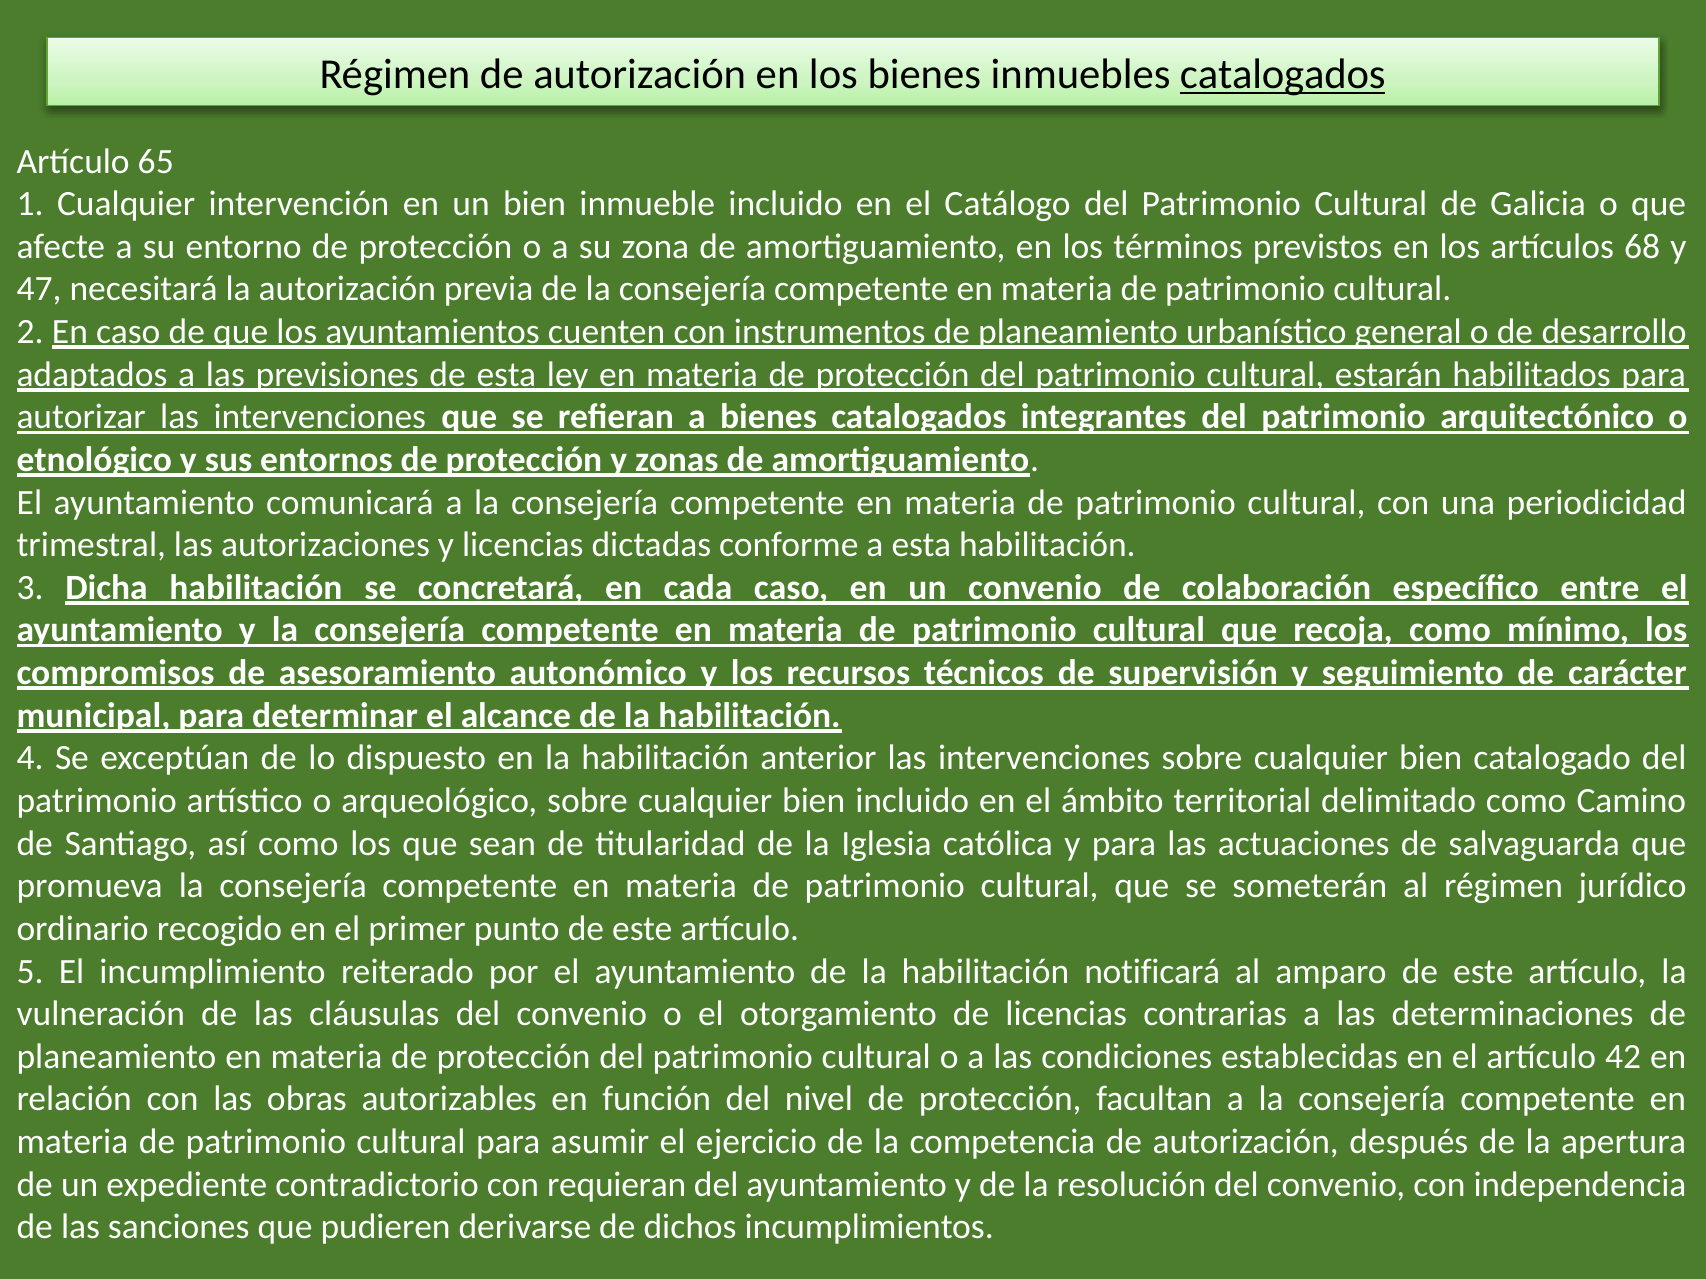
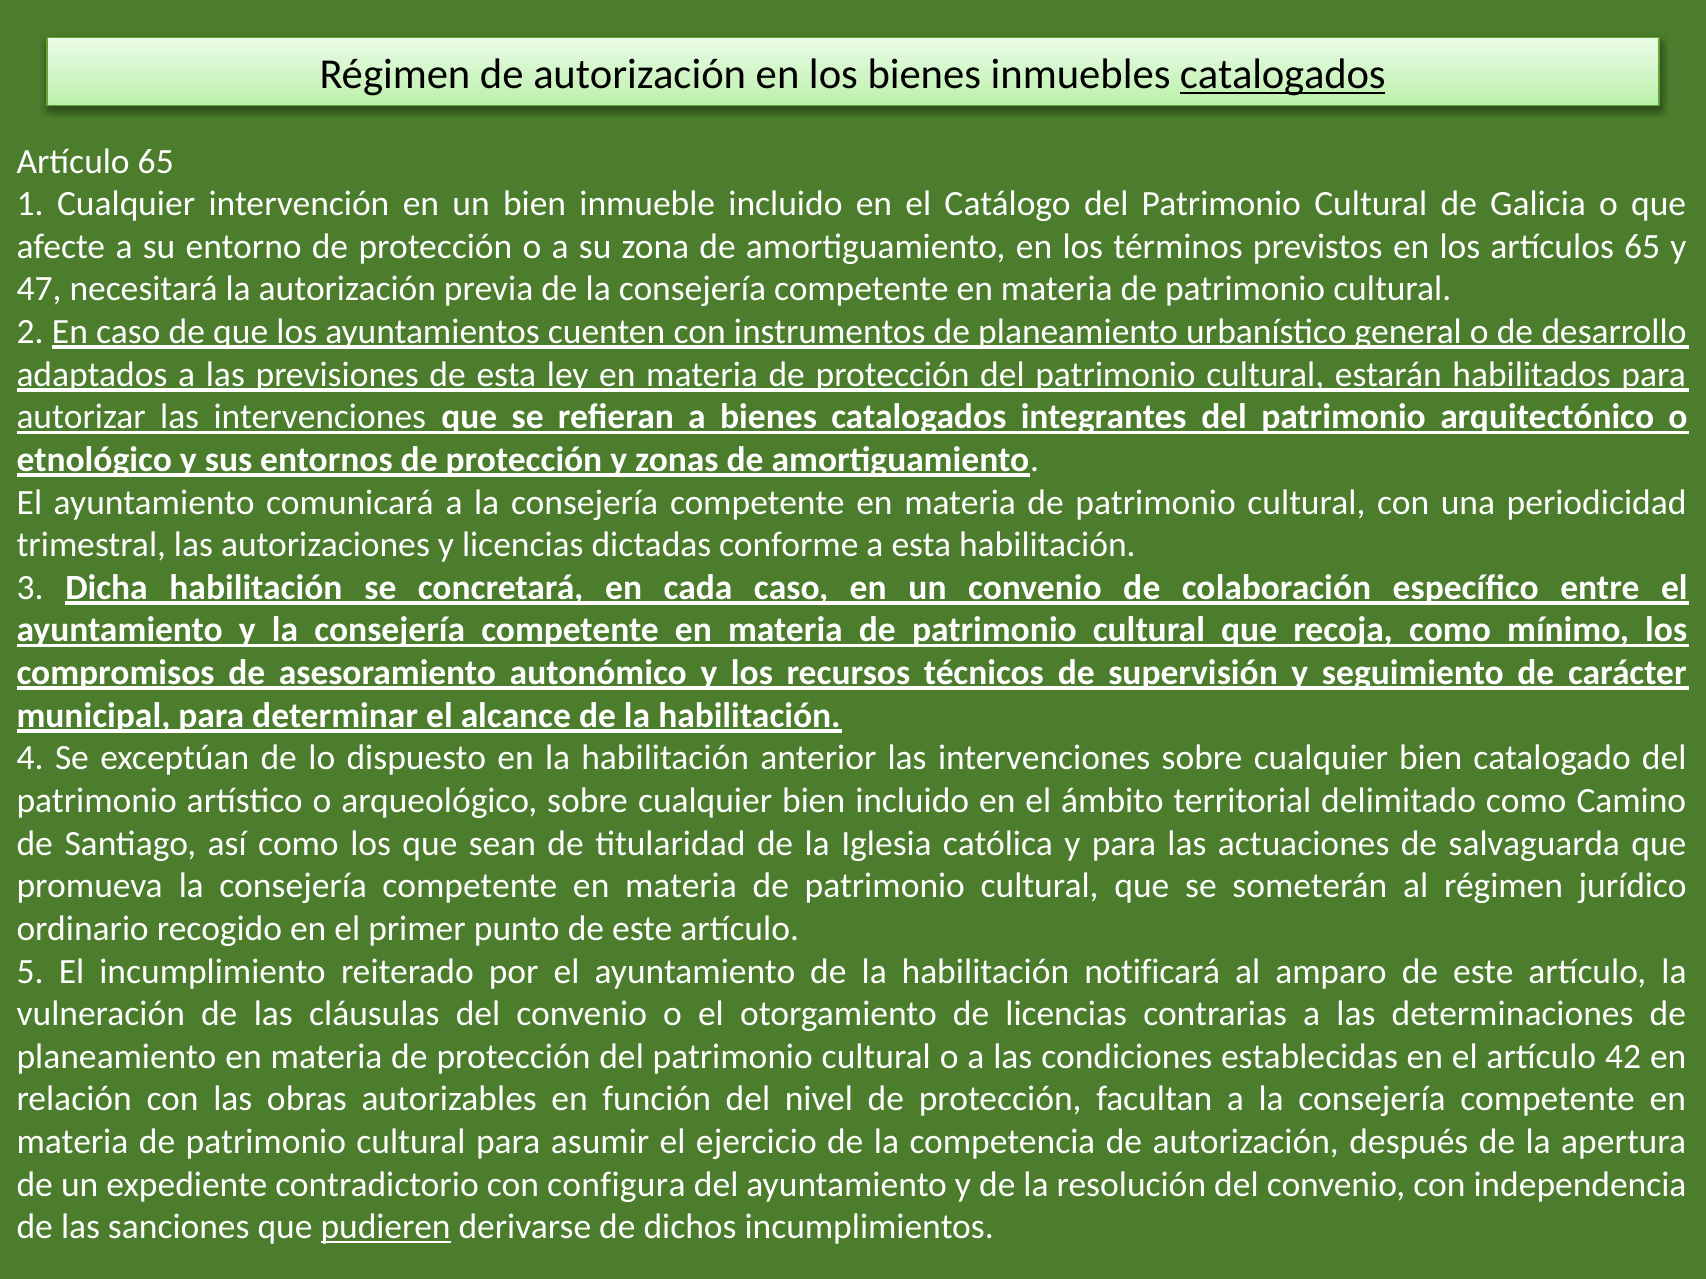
artículos 68: 68 -> 65 (1642, 247)
requieran: requieran -> configura (616, 1185)
pudieren underline: none -> present (386, 1228)
